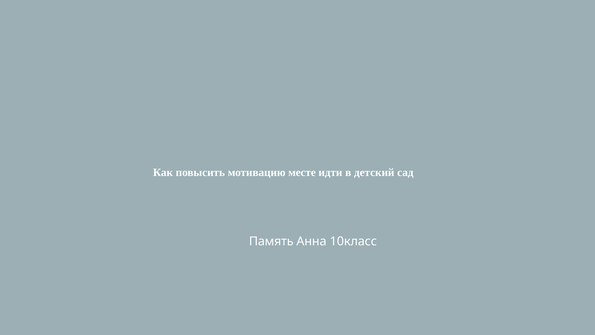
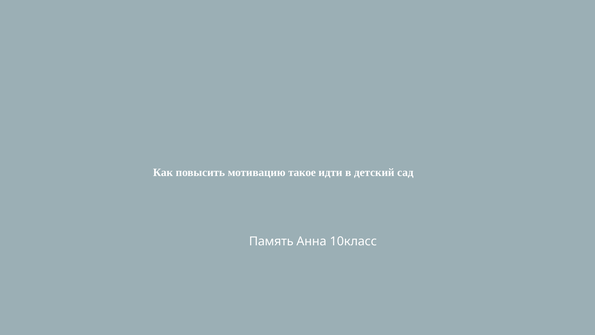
месте: месте -> такое (302, 172)
